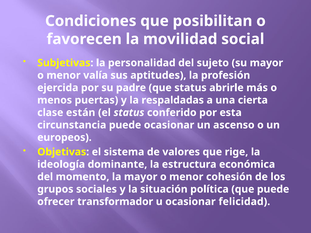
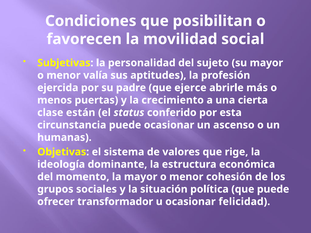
que status: status -> ejerce (190, 88)
respaldadas: respaldadas -> crecimiento (173, 100)
europeos: europeos -> humanas (64, 138)
